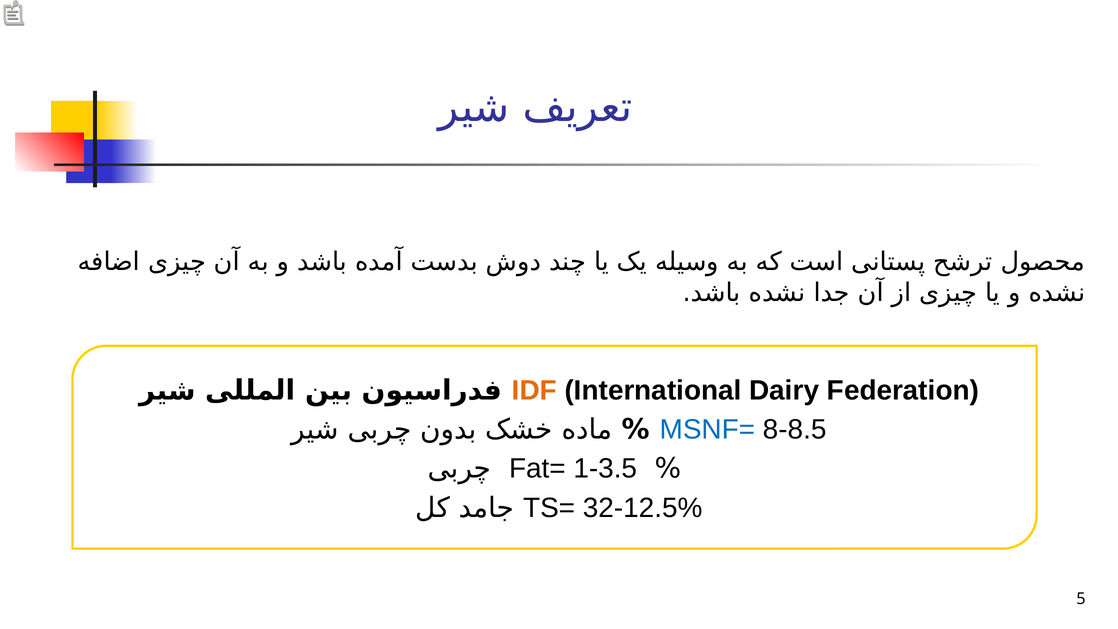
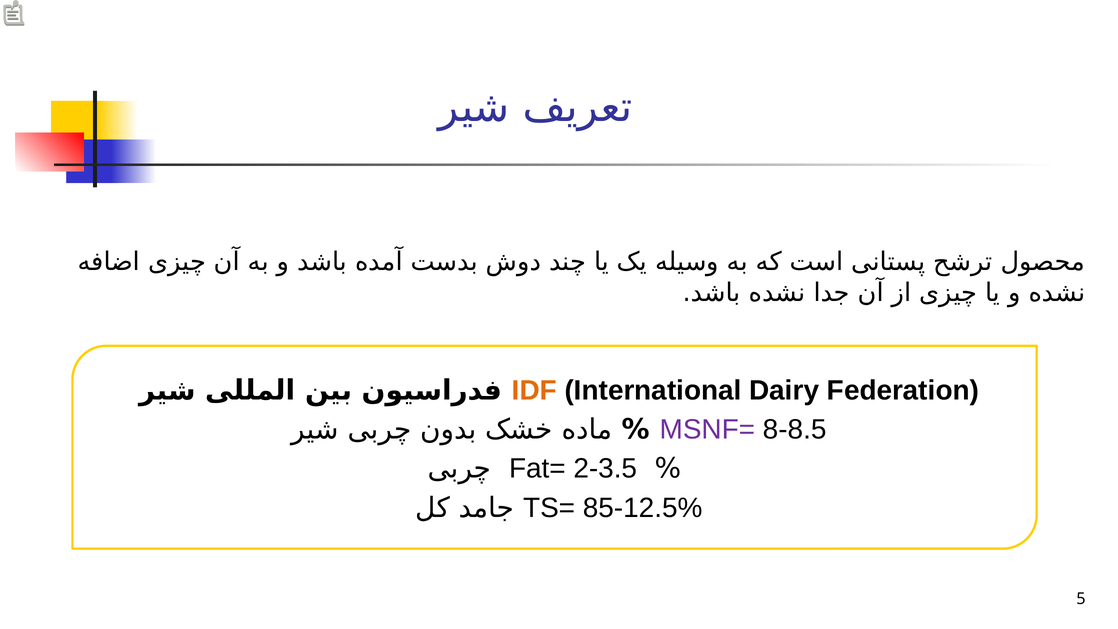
MSNF= colour: blue -> purple (707, 430)
1-3.5: 1-3.5 -> 2-3.5 (605, 469)
32-12.5%: 32-12.5% -> 85-12.5% (643, 508)
